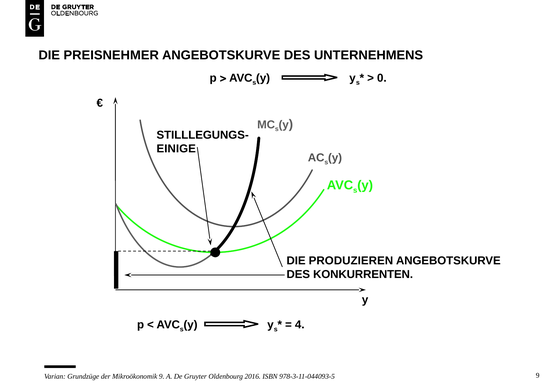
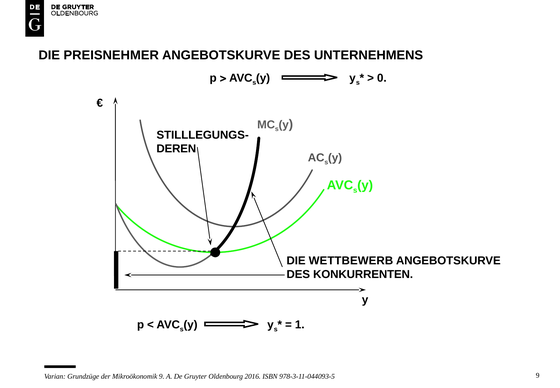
EINIGE: EINIGE -> DEREN (176, 149)
PRODUZIEREN: PRODUZIEREN -> WETTBEWERB (351, 260)
4: 4 -> 1 (300, 324)
